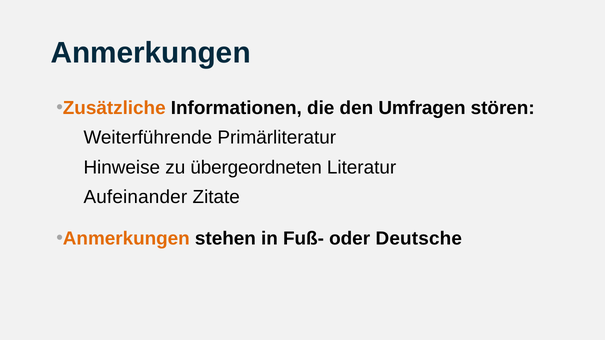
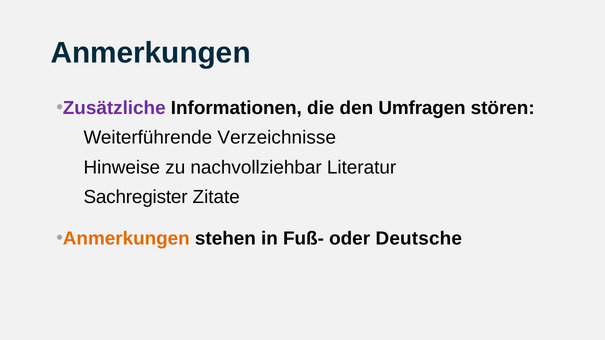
Zusätzliche colour: orange -> purple (114, 108)
Primärliteratur: Primärliteratur -> Verzeichnisse (277, 138)
übergeordneten: übergeordneten -> nachvollziehbar (256, 167)
Aufeinander: Aufeinander -> Sachregister (136, 197)
